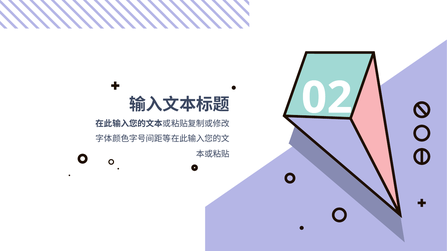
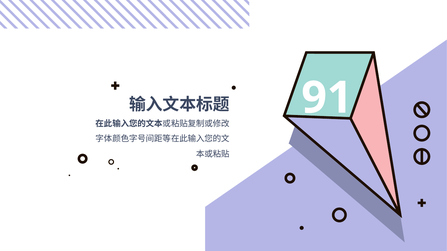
02: 02 -> 91 (327, 98)
